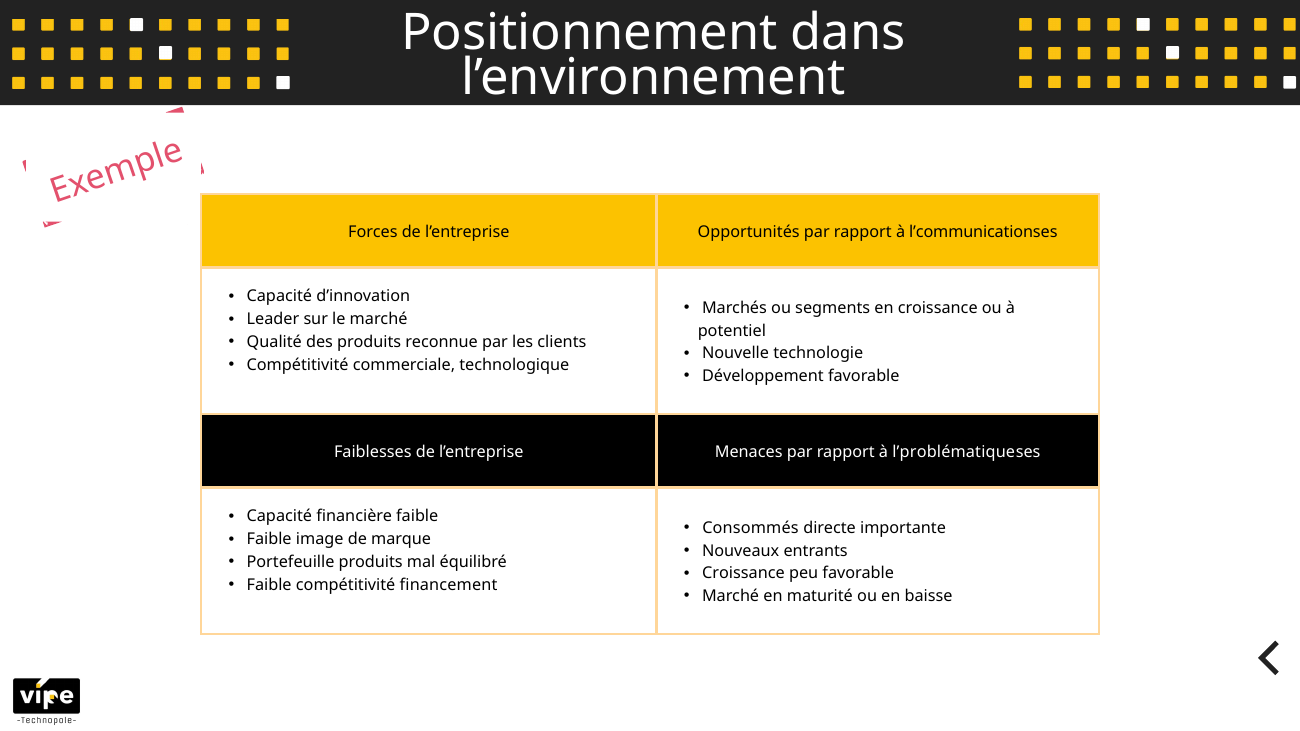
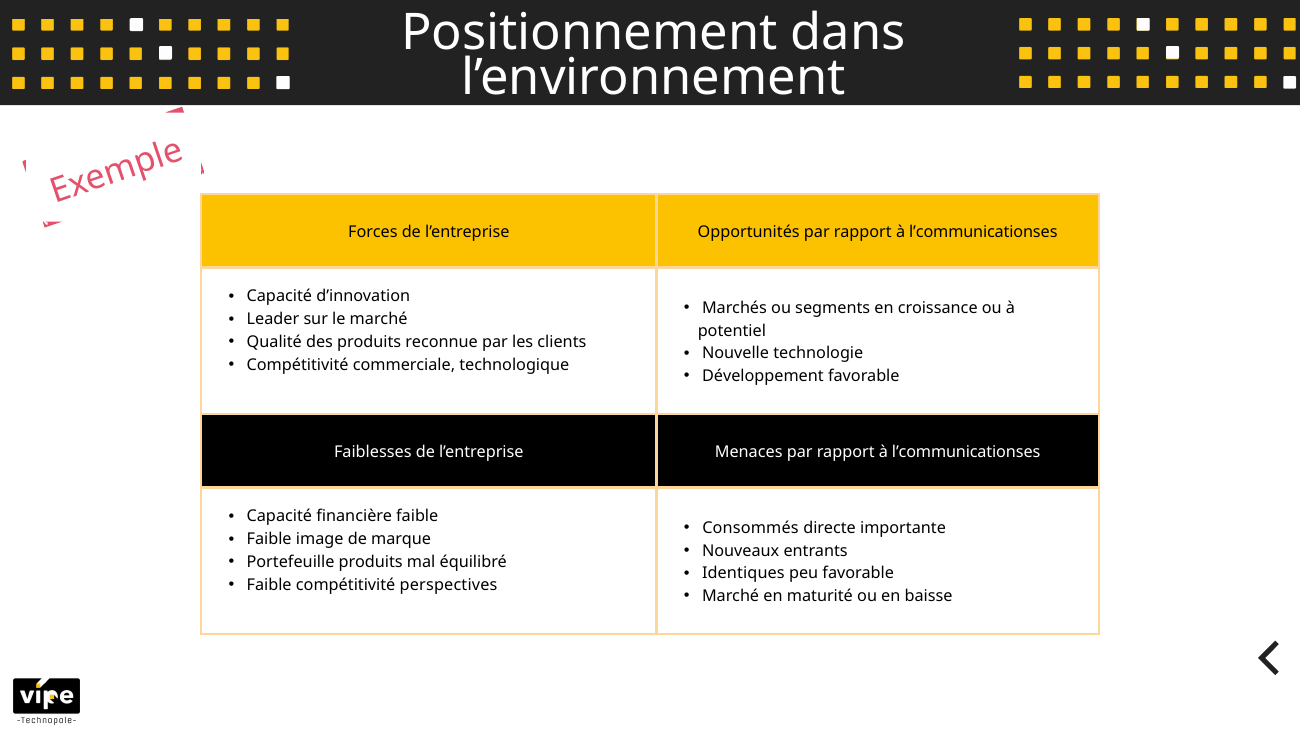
l’problématique: l’problématique -> l’communication (954, 452)
Croissance: Croissance -> Identiques (743, 574)
financement: financement -> perspectives (449, 585)
